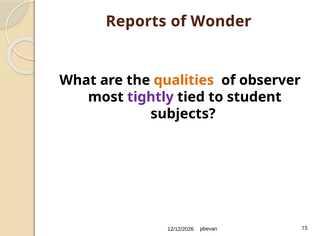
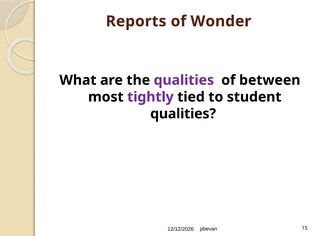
qualities colour: orange -> purple (184, 80)
observer: observer -> between (270, 80)
subjects: subjects -> qualities (183, 114)
